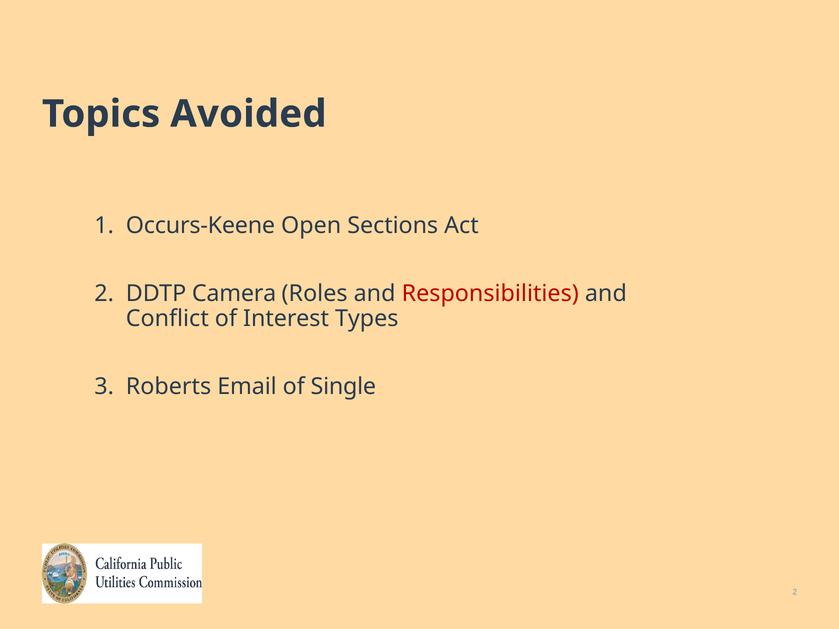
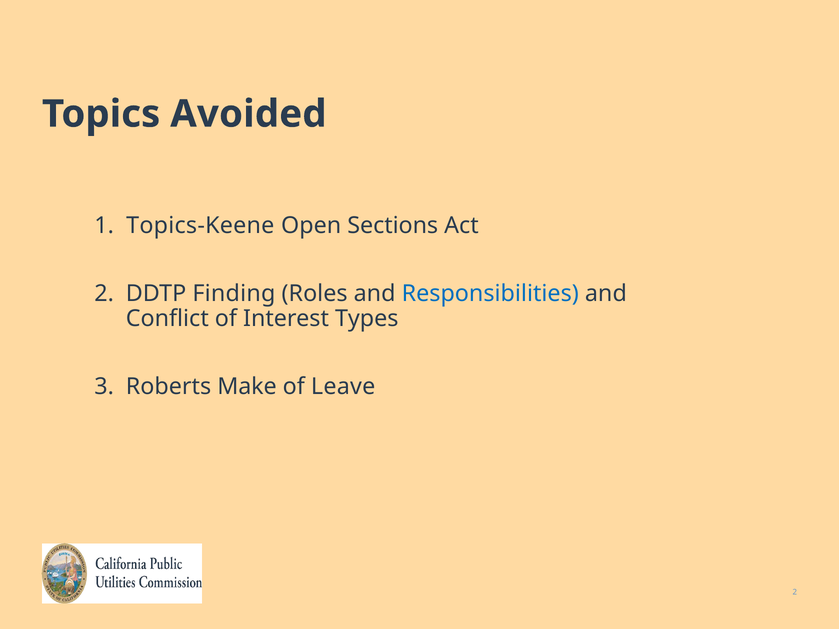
Occurs-Keene: Occurs-Keene -> Topics-Keene (200, 226)
Camera: Camera -> Finding (234, 293)
Responsibilities colour: red -> blue (490, 293)
Email: Email -> Make (247, 386)
Single: Single -> Leave (343, 386)
